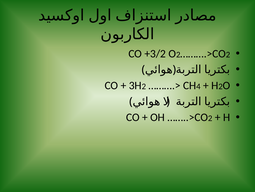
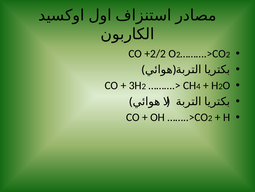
+3/2: +3/2 -> +2/2 (155, 53)
